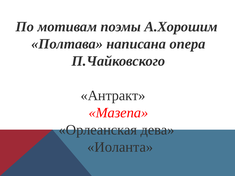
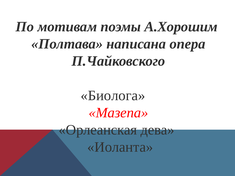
Антракт: Антракт -> Биолога (113, 96)
